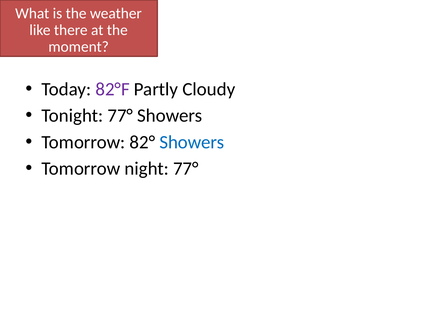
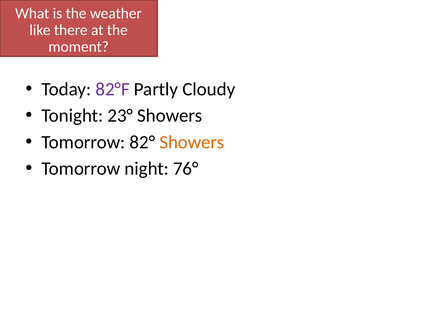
Tonight 77°: 77° -> 23° (120, 116)
Showers colour: blue -> orange (192, 142)
night 77°: 77° -> 76° (186, 169)
